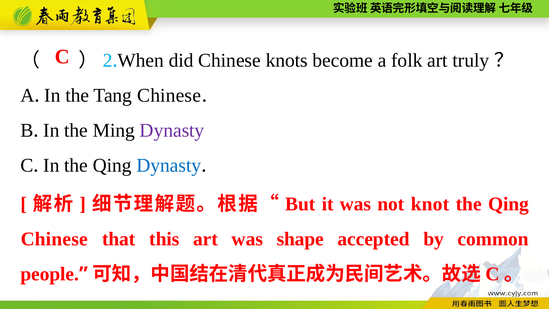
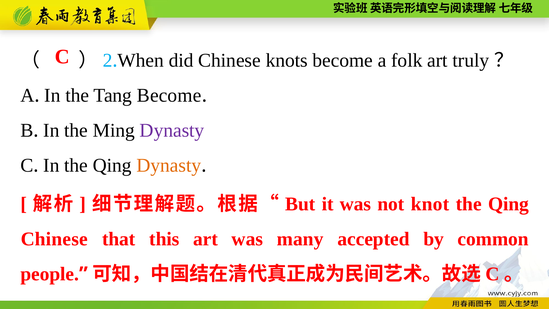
Tang Chinese: Chinese -> Become (169, 95)
Dynasty colour: blue -> orange (169, 165)
shape: shape -> many (300, 239)
